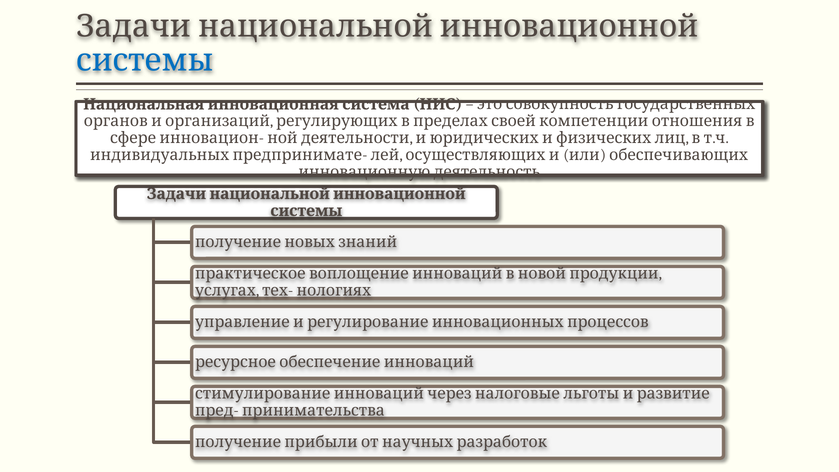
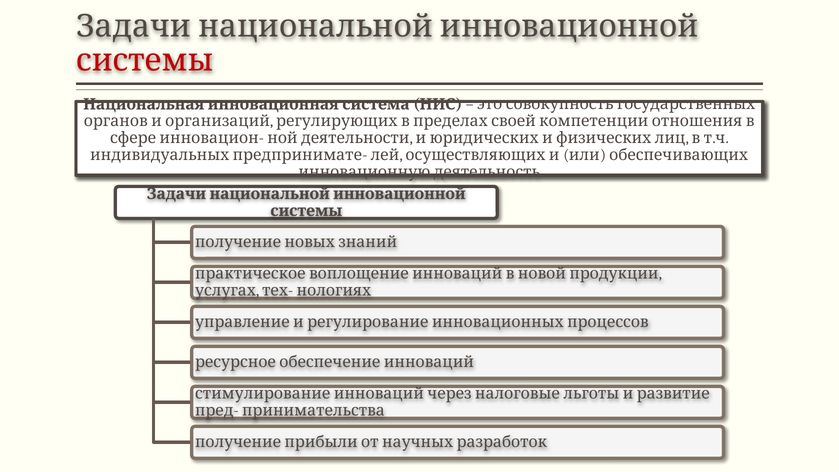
системы colour: blue -> red (145, 60)
